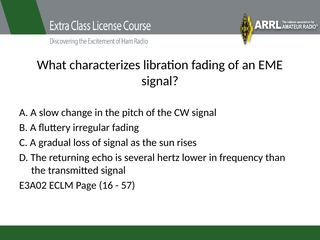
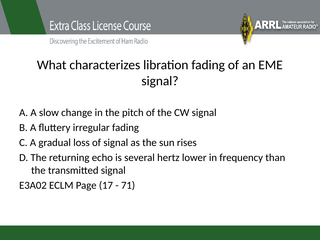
16: 16 -> 17 (106, 185)
57: 57 -> 71 (128, 185)
